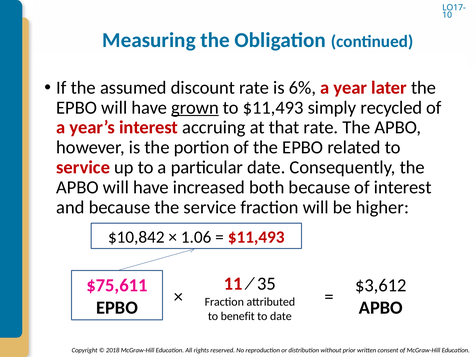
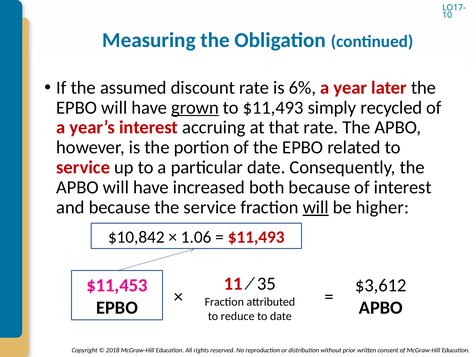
will underline: none -> present (316, 207)
$75,611: $75,611 -> $11,453 (117, 285)
benefit: benefit -> reduce (238, 316)
